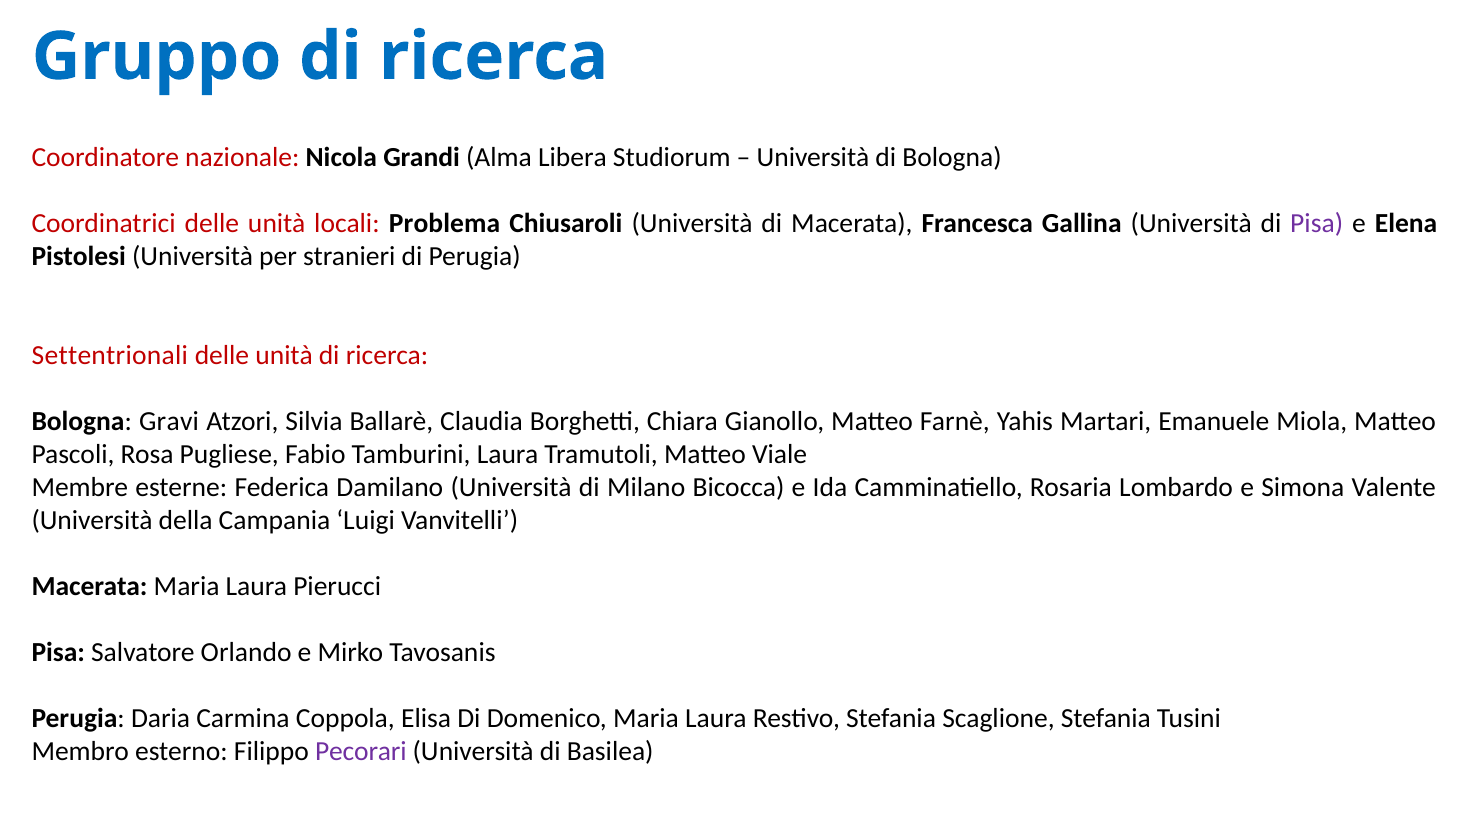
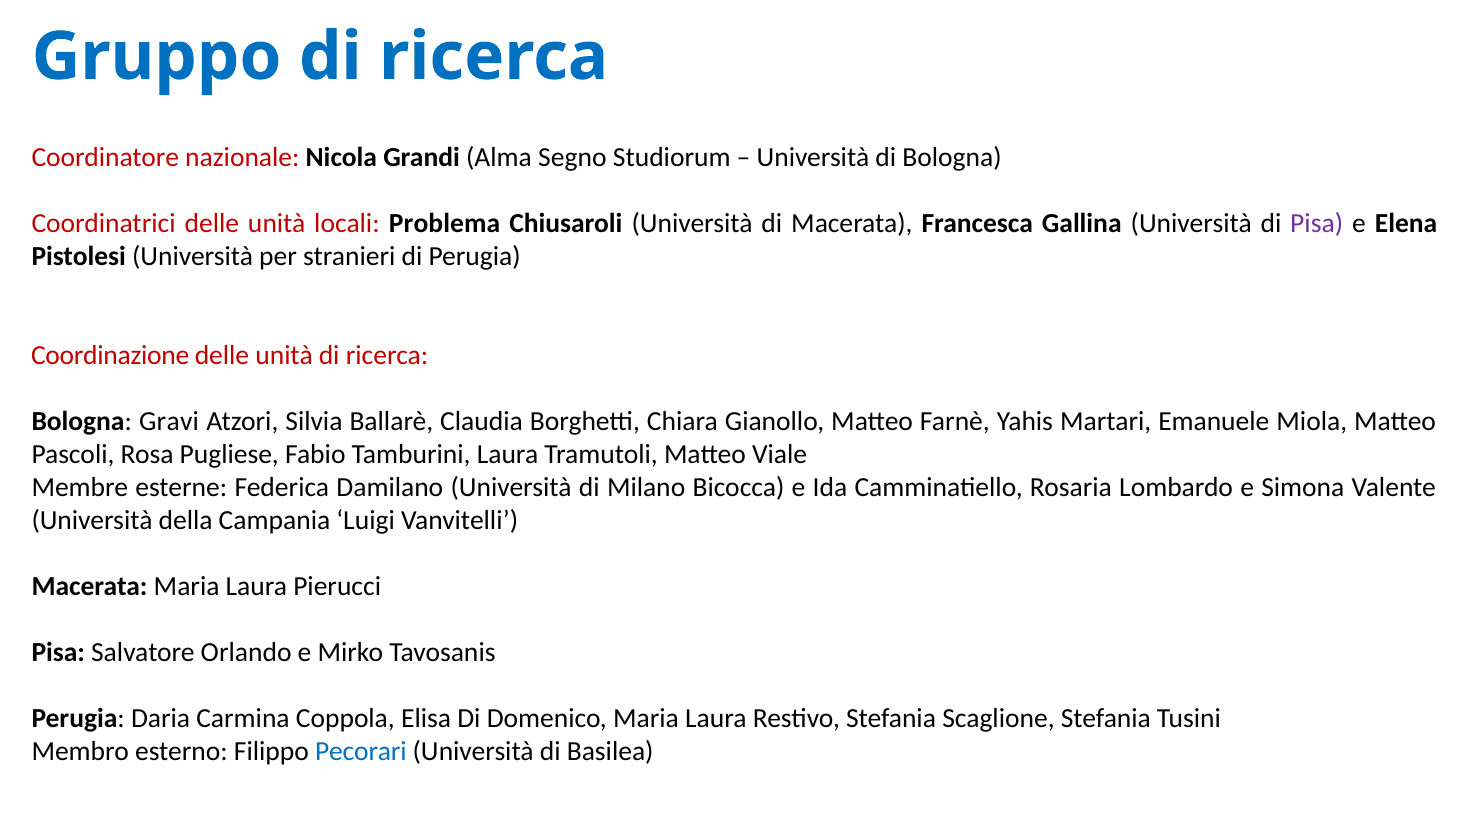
Libera: Libera -> Segno (572, 157)
Settentrionali: Settentrionali -> Coordinazione (110, 356)
Pecorari colour: purple -> blue (361, 752)
